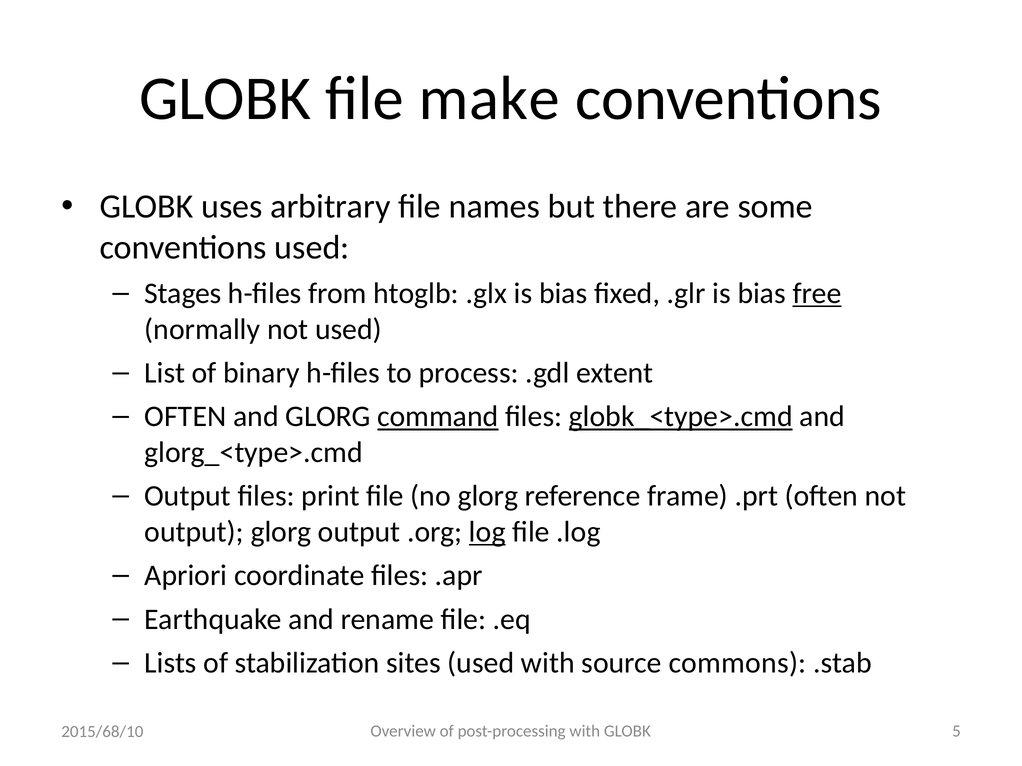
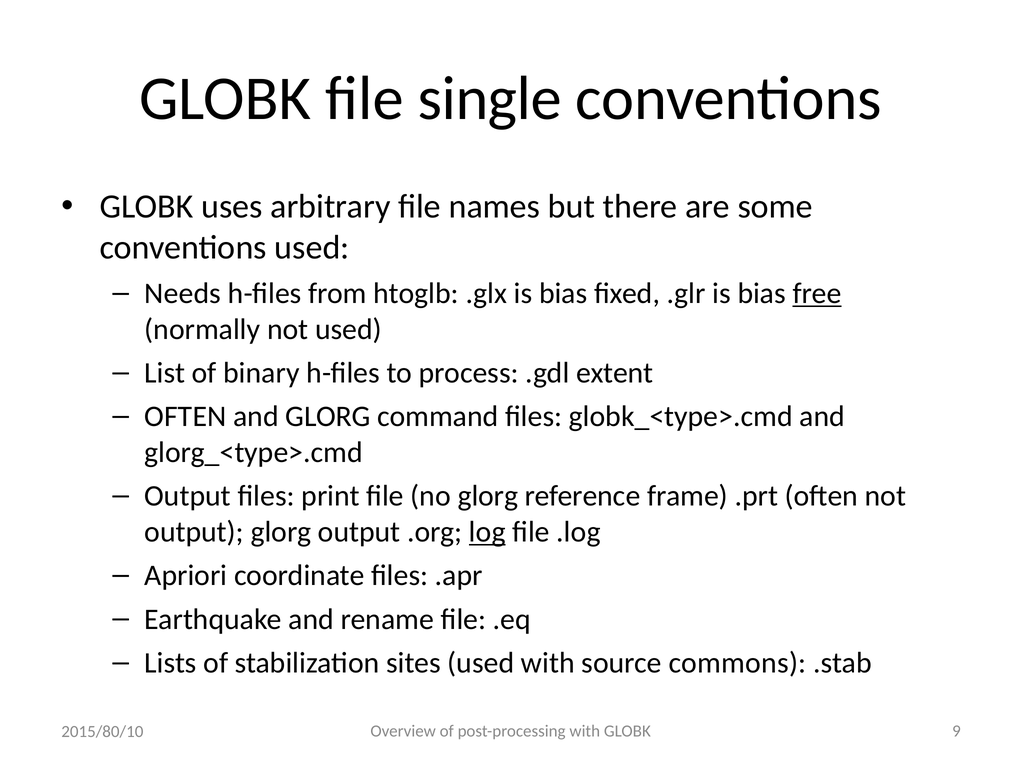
make: make -> single (490, 99)
Stages: Stages -> Needs (183, 294)
command underline: present -> none (438, 417)
globk_<type>.cmd underline: present -> none (681, 417)
5: 5 -> 9 (956, 732)
2015/68/10: 2015/68/10 -> 2015/80/10 (102, 732)
